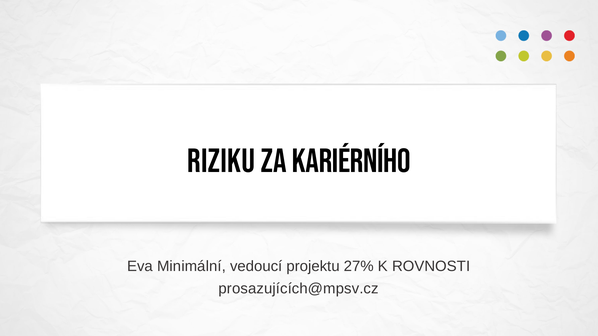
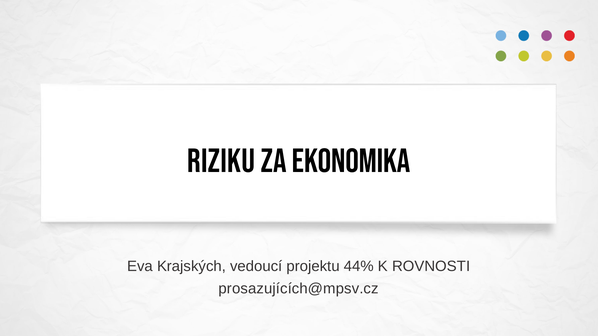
kariérního: kariérního -> ekonomika (351, 161)
Minimální: Minimální -> Krajských (191, 266)
27%: 27% -> 44% (359, 266)
